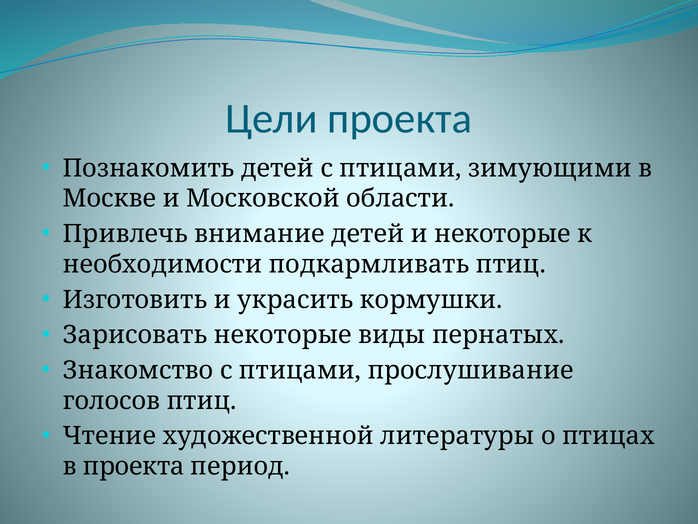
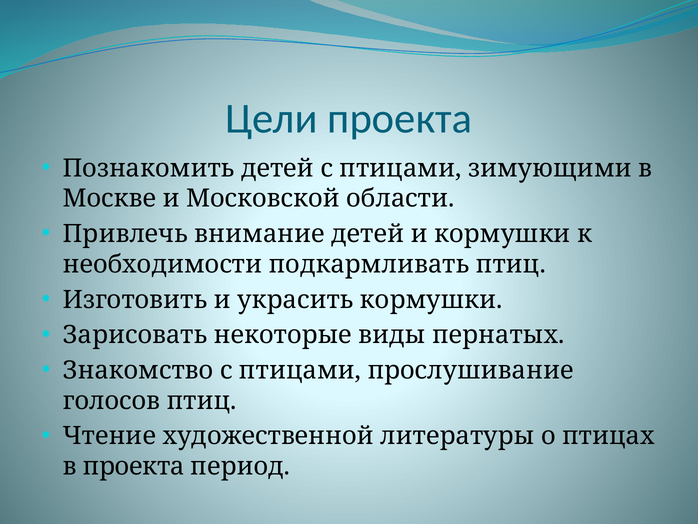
и некоторые: некоторые -> кормушки (502, 234)
